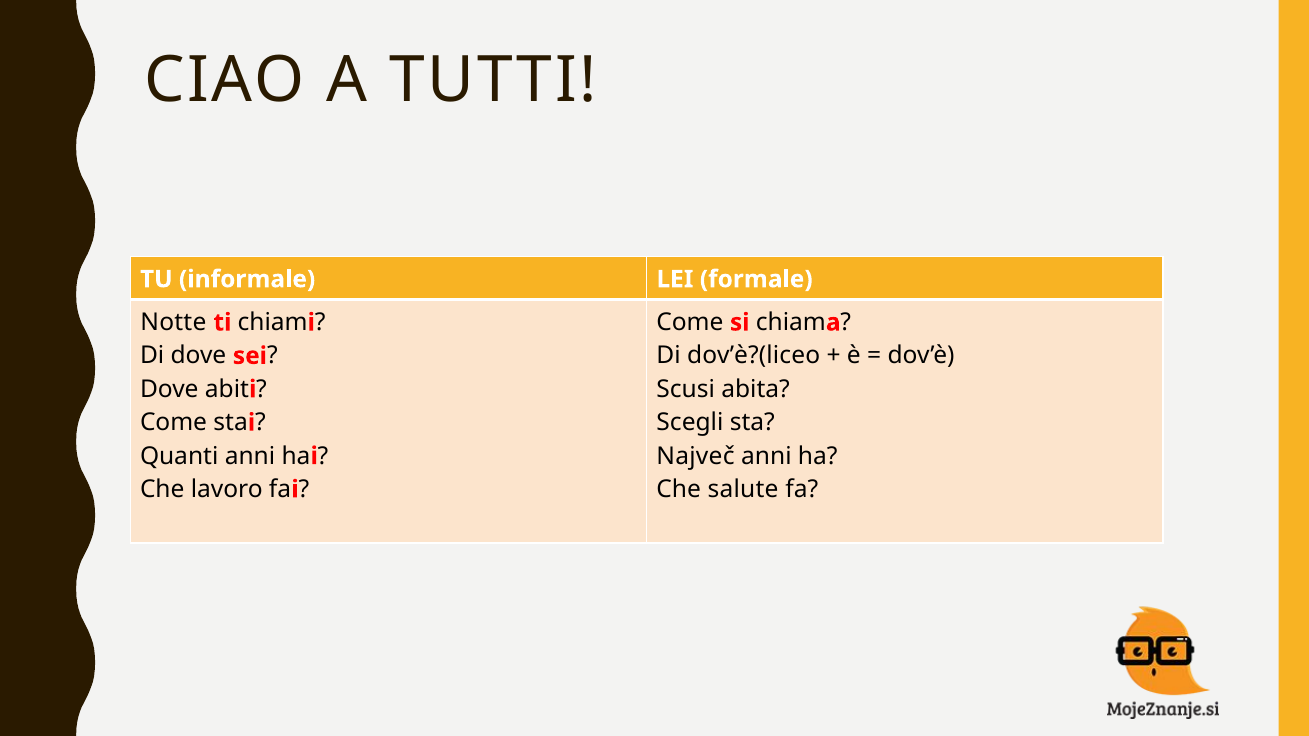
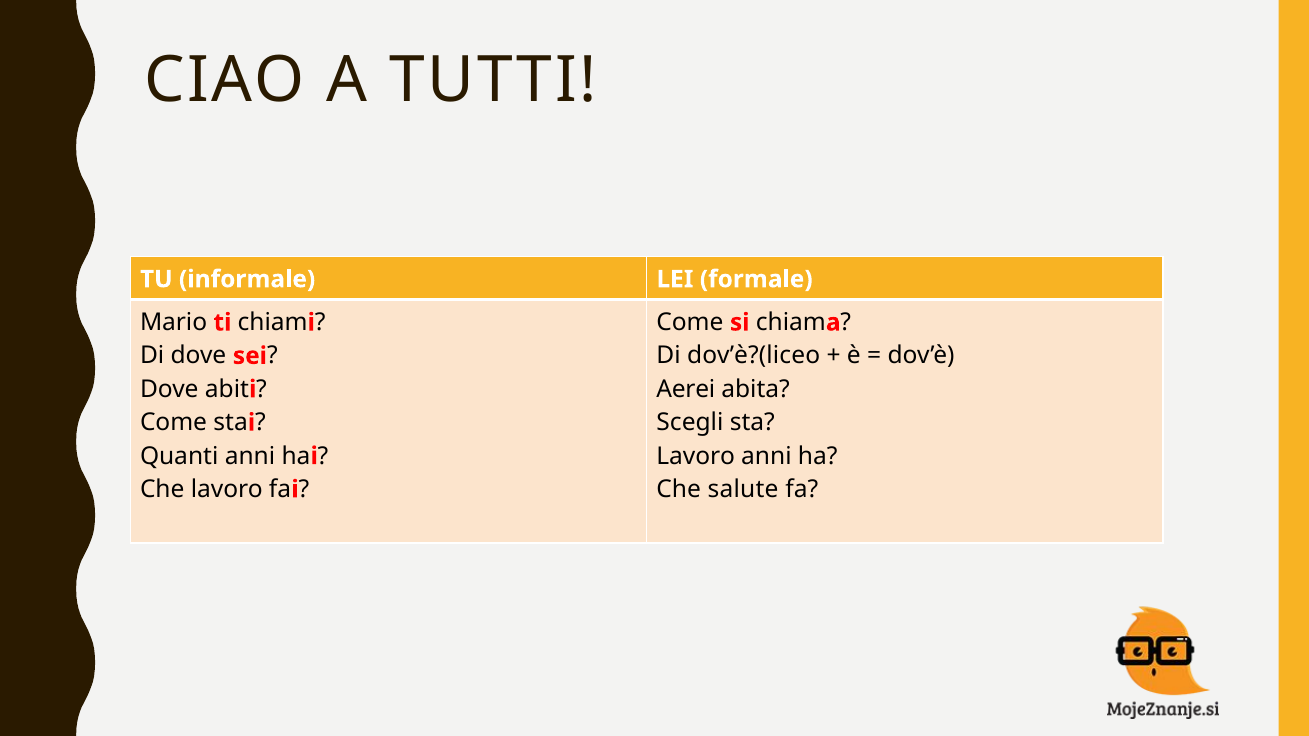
Notte: Notte -> Mario (174, 323)
Scusi: Scusi -> Aerei (686, 389)
Največ: Največ -> Lavoro (696, 456)
